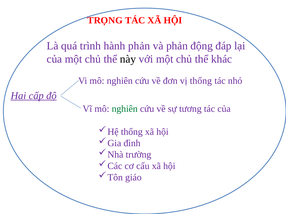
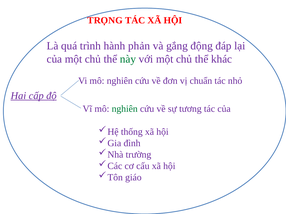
và phản: phản -> gắng (177, 46)
này colour: black -> green (128, 59)
vị thống: thống -> chuẩn (201, 81)
